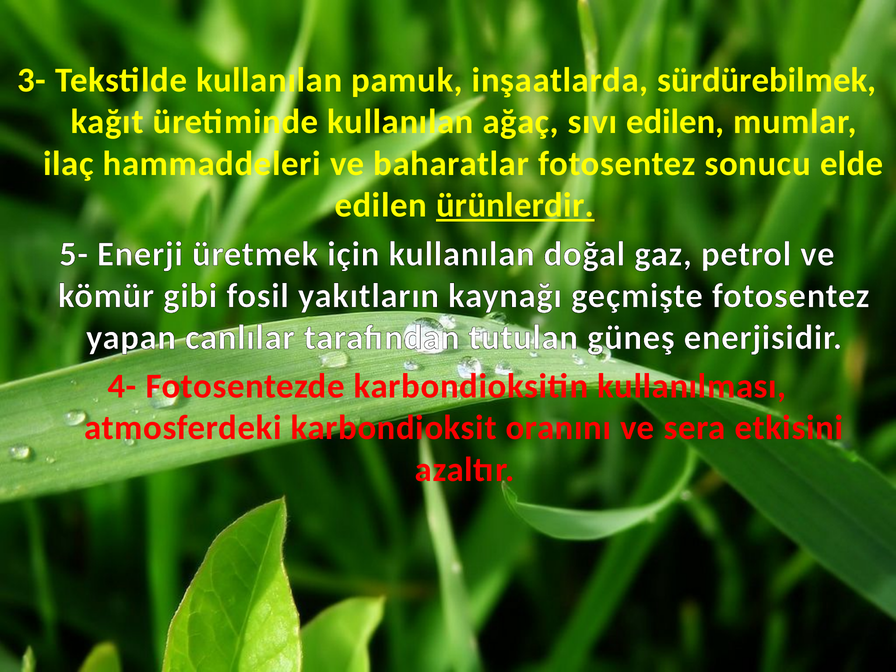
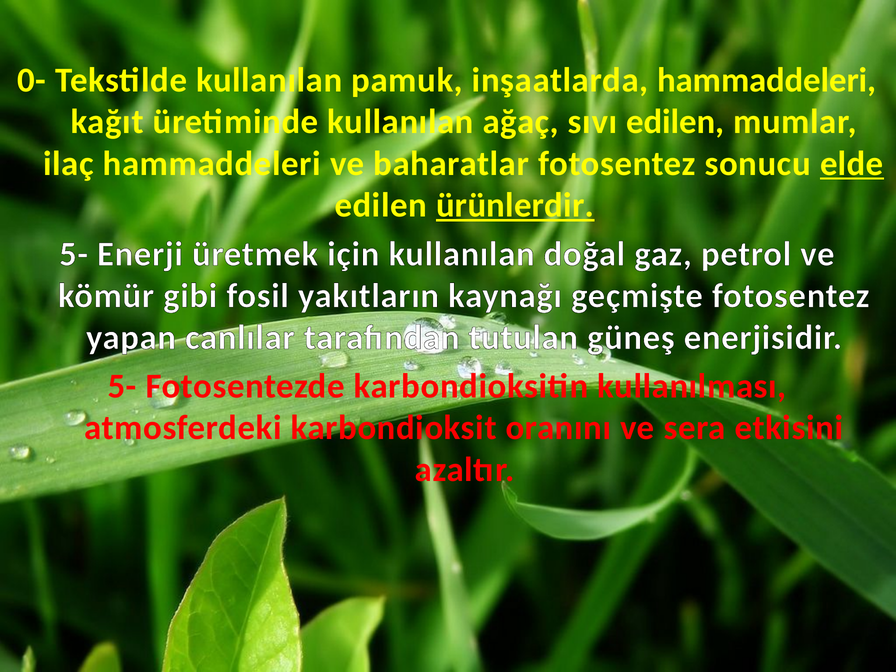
3-: 3- -> 0- (32, 80)
inşaatlarda sürdürebilmek: sürdürebilmek -> hammaddeleri (767, 80)
elde underline: none -> present (852, 164)
4-: 4- -> 5- (122, 386)
